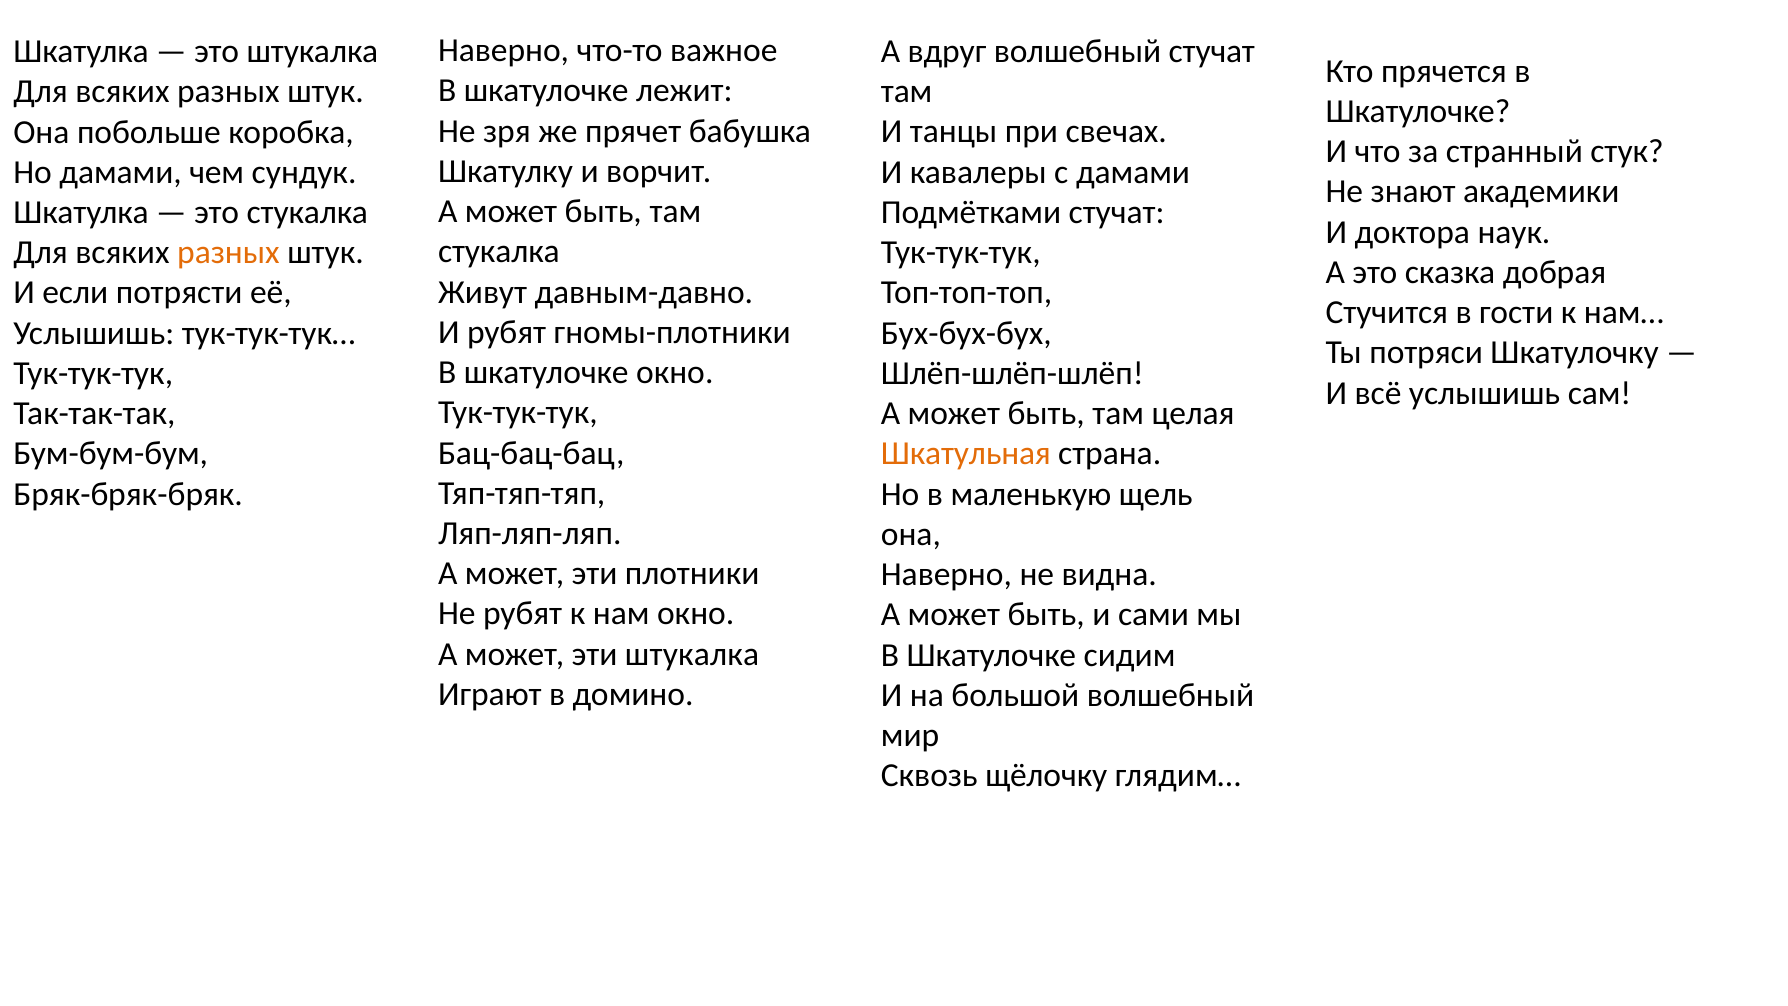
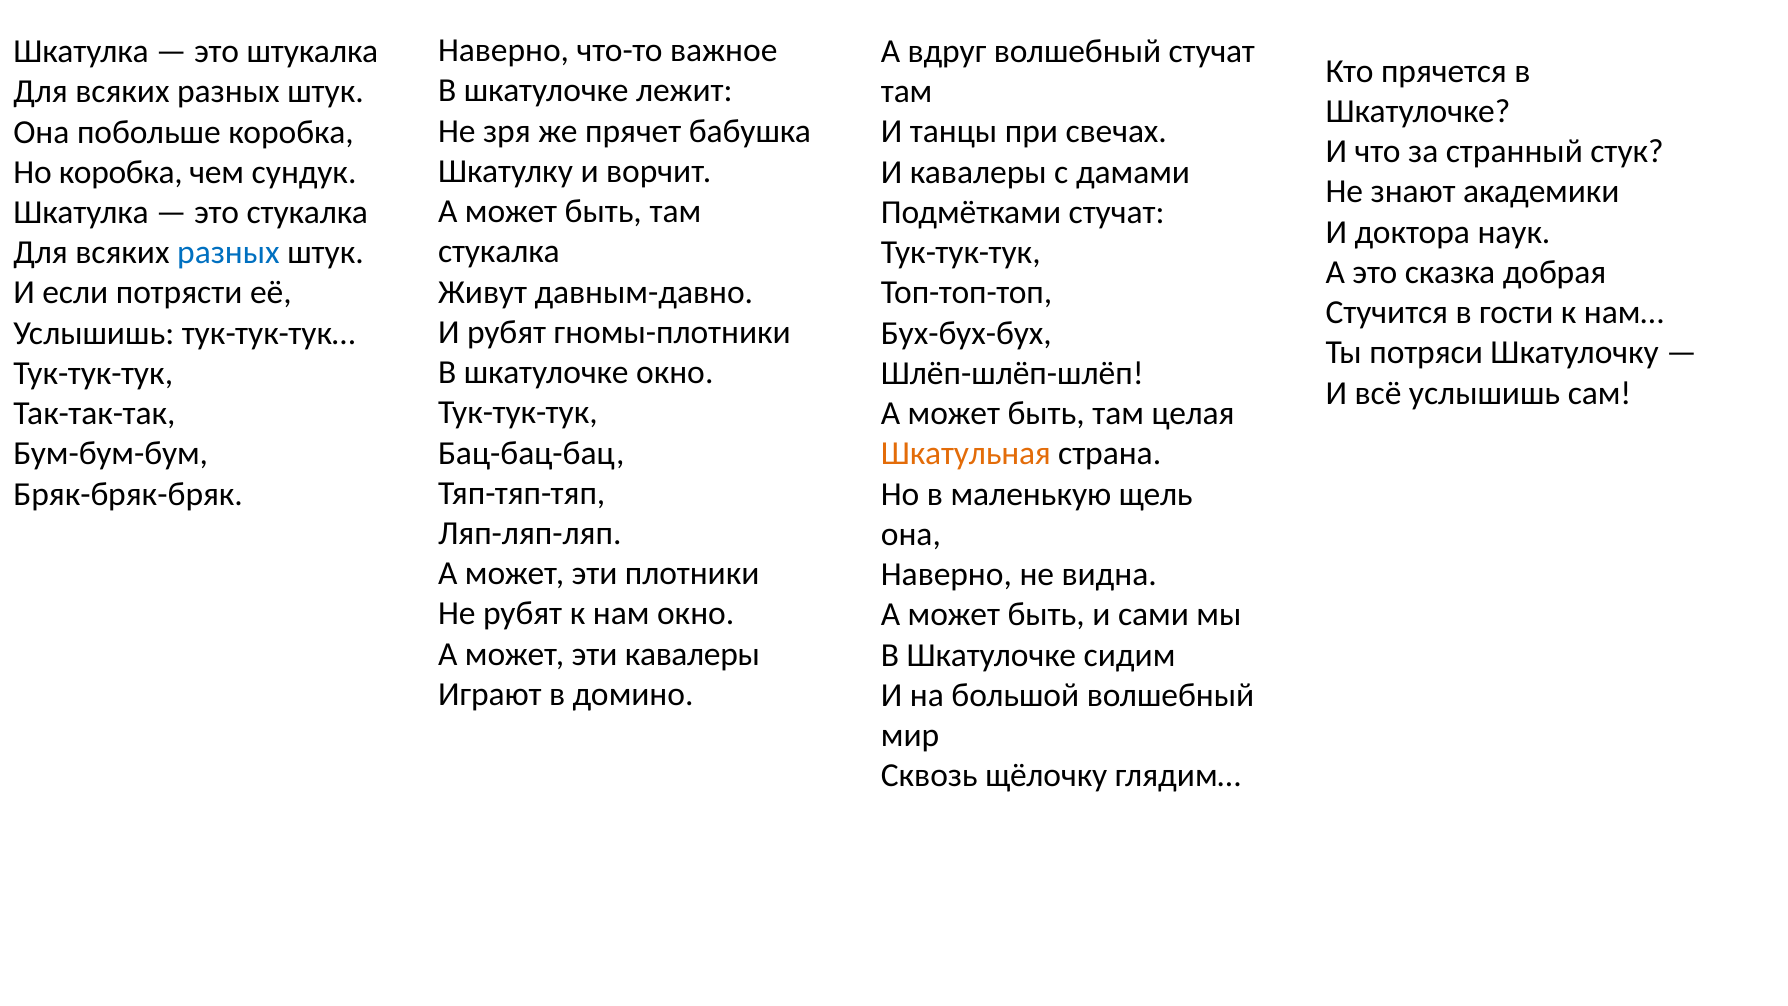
Но дамами: дамами -> коробка (121, 172)
разных colour: orange -> blue (228, 253)
эти штукалка: штукалка -> кавалеры (692, 654)
